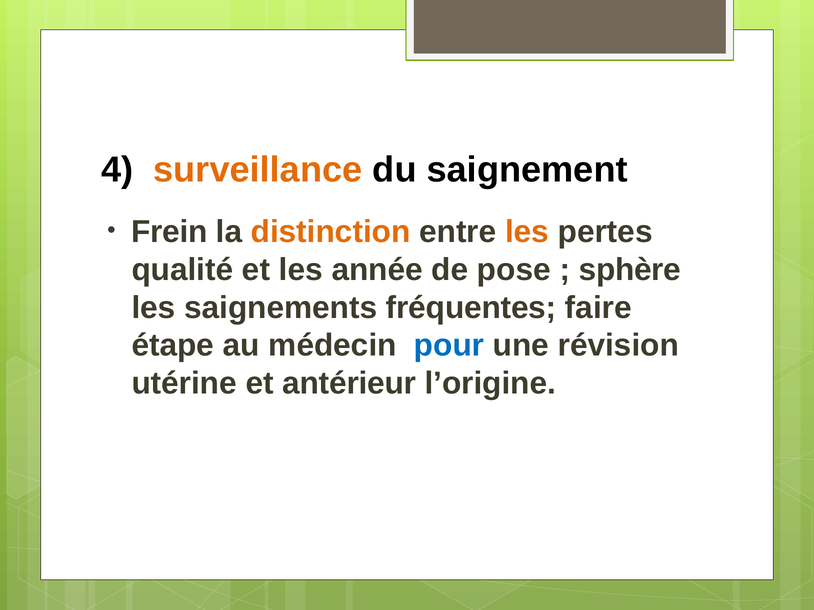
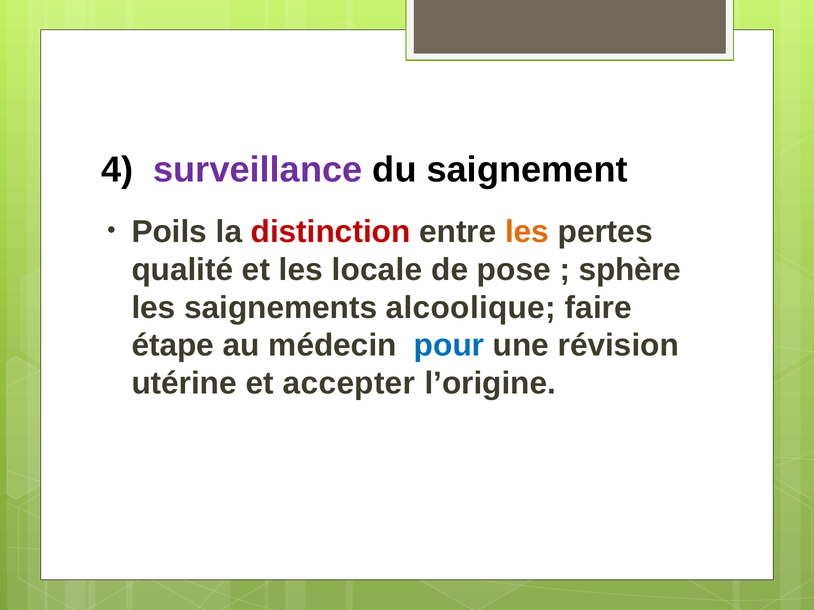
surveillance colour: orange -> purple (258, 170)
Frein: Frein -> Poils (169, 232)
distinction colour: orange -> red (331, 232)
année: année -> locale (377, 270)
fréquentes: fréquentes -> alcoolique (471, 308)
antérieur: antérieur -> accepter (349, 384)
